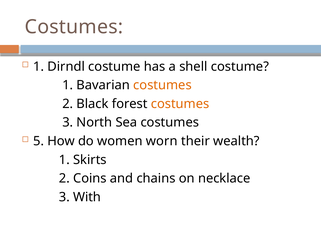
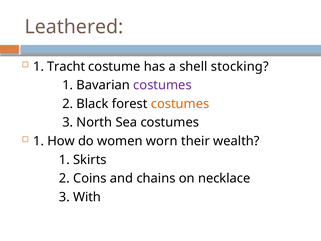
Costumes: Costumes -> Leathered (74, 27)
Dirndl: Dirndl -> Tracht (66, 66)
shell costume: costume -> stocking (240, 66)
costumes colour: orange -> purple (162, 85)
5: 5 -> 1 (39, 141)
